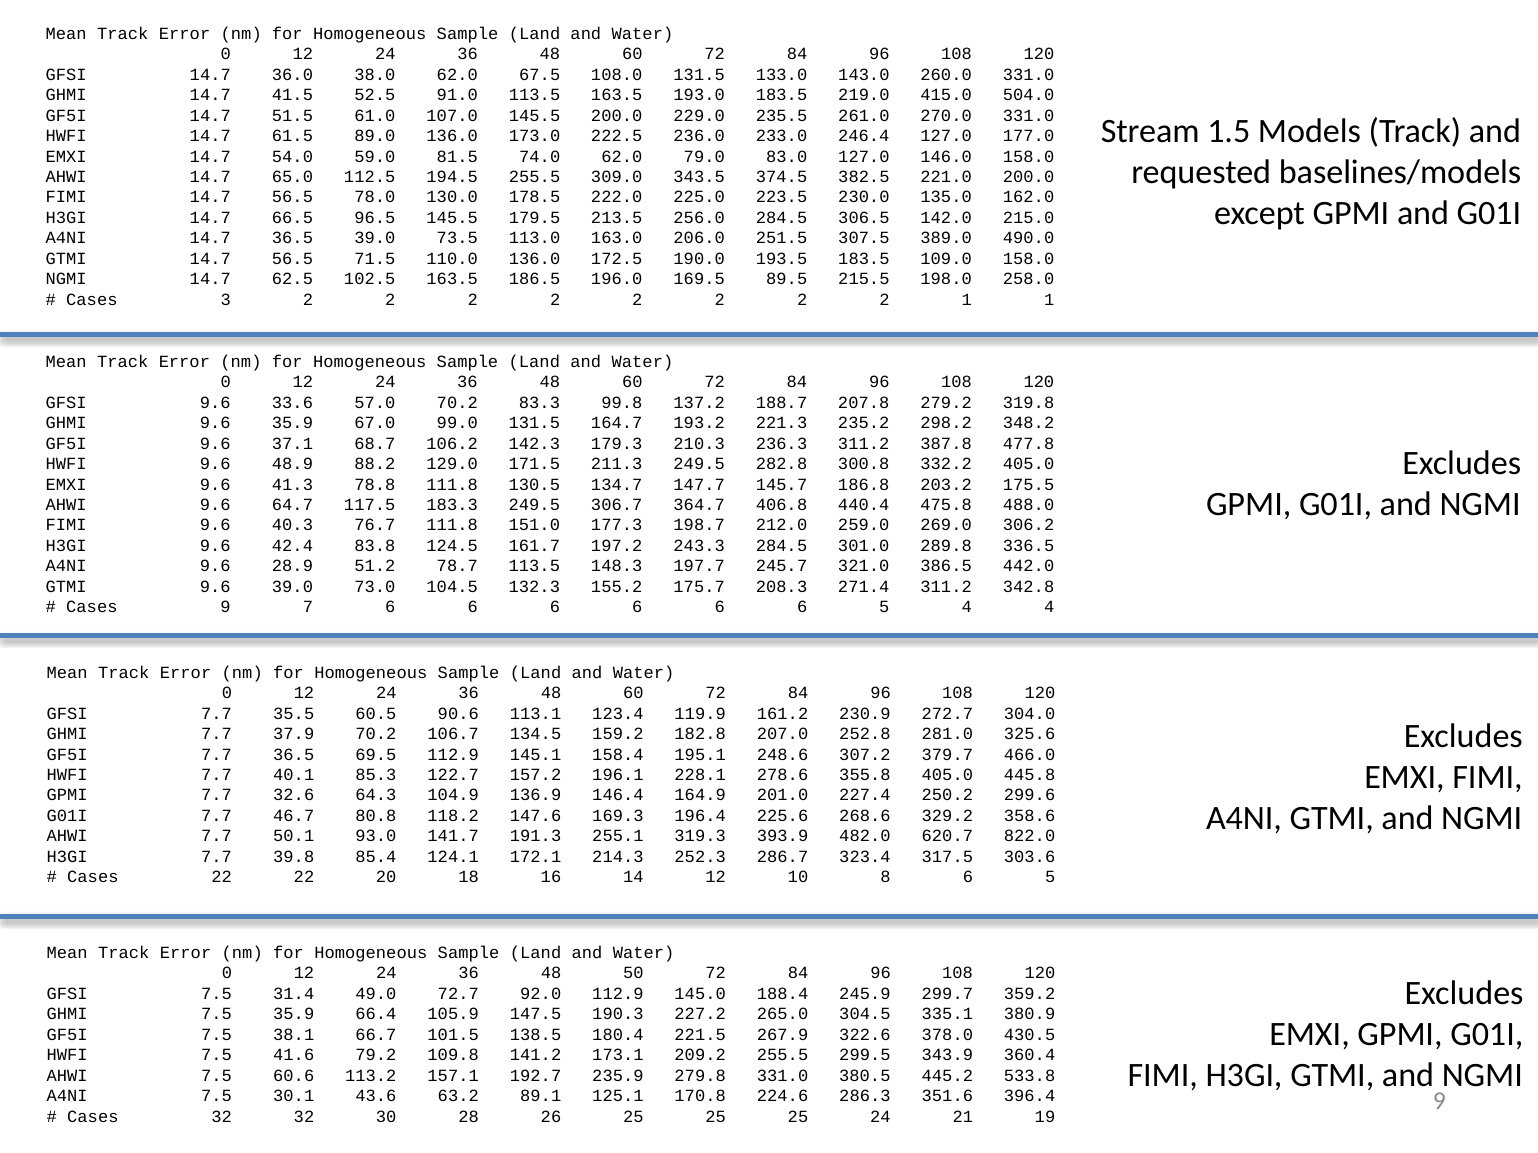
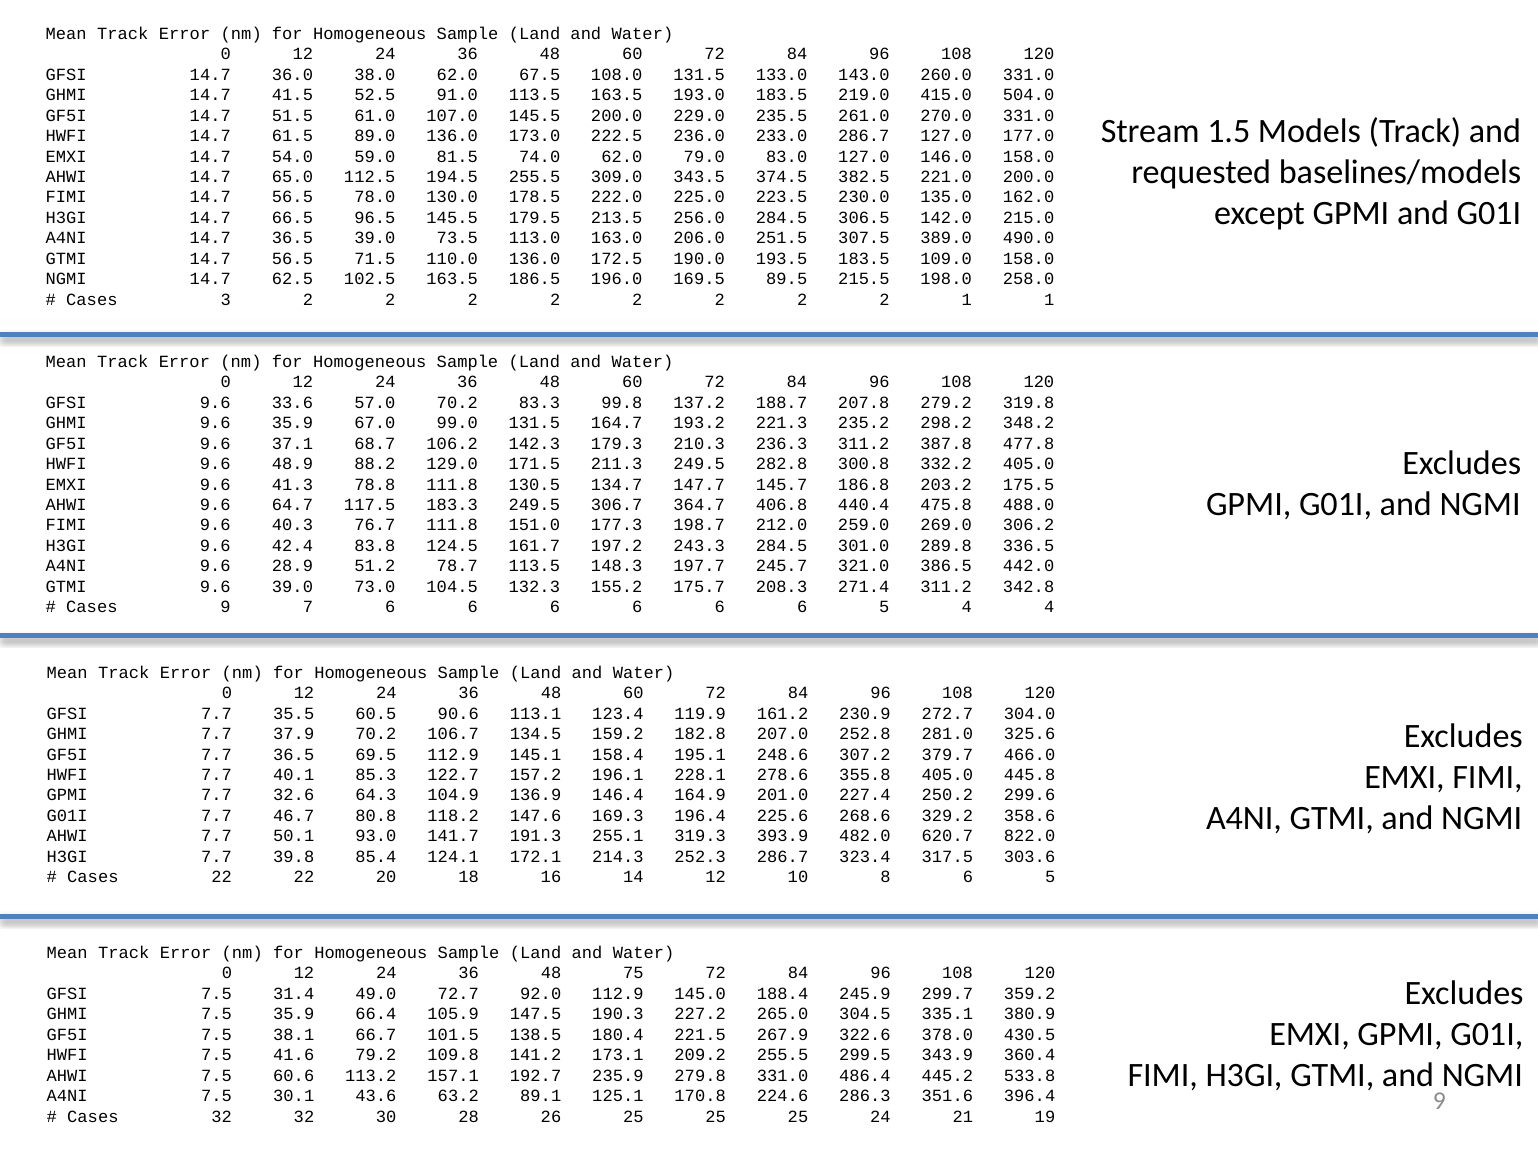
233.0 246.4: 246.4 -> 286.7 (864, 136)
50: 50 -> 75 (633, 974)
380.5: 380.5 -> 486.4 (865, 1076)
